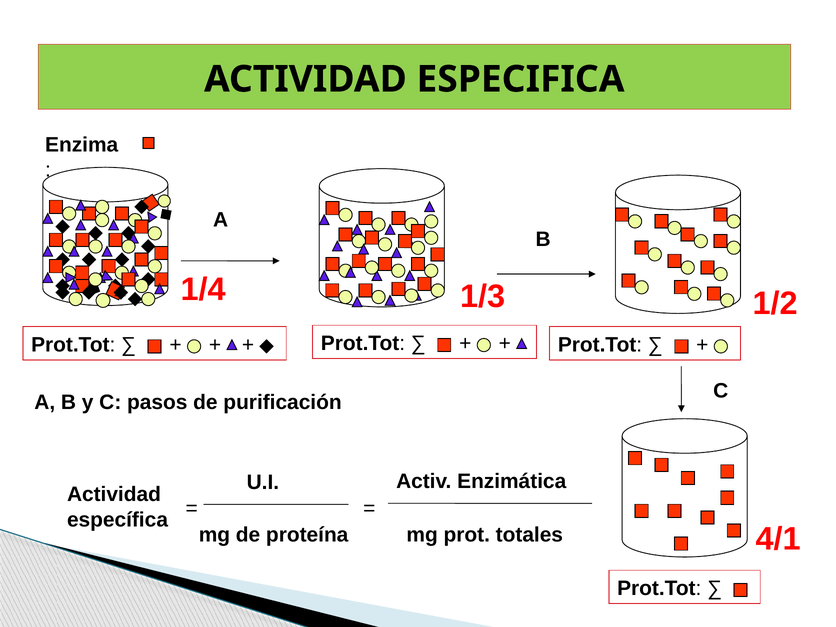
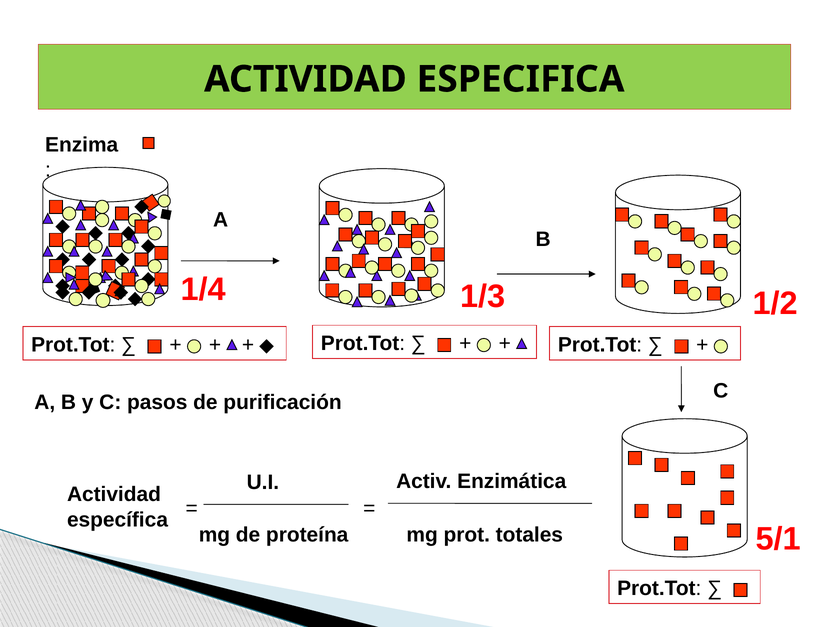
4/1: 4/1 -> 5/1 (778, 539)
